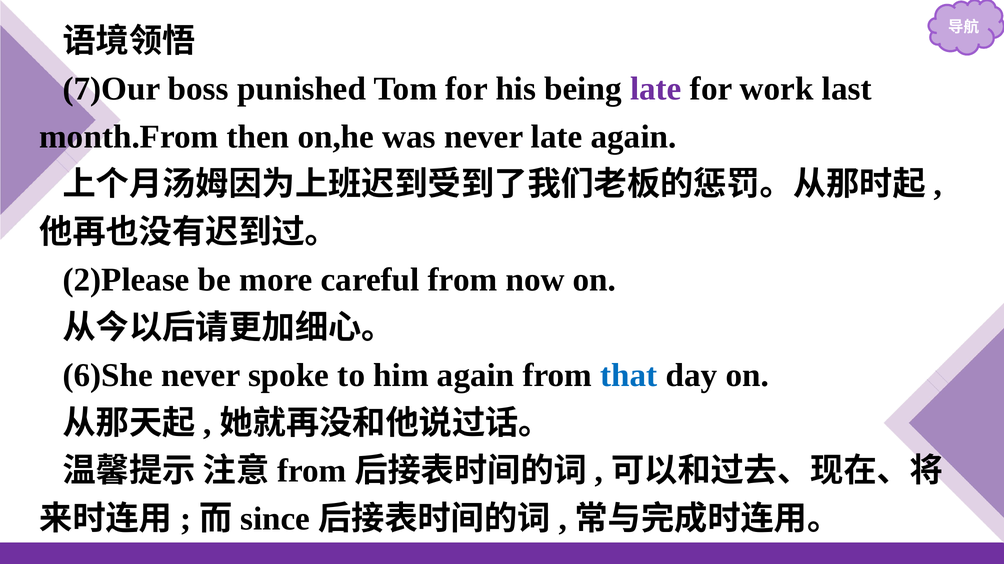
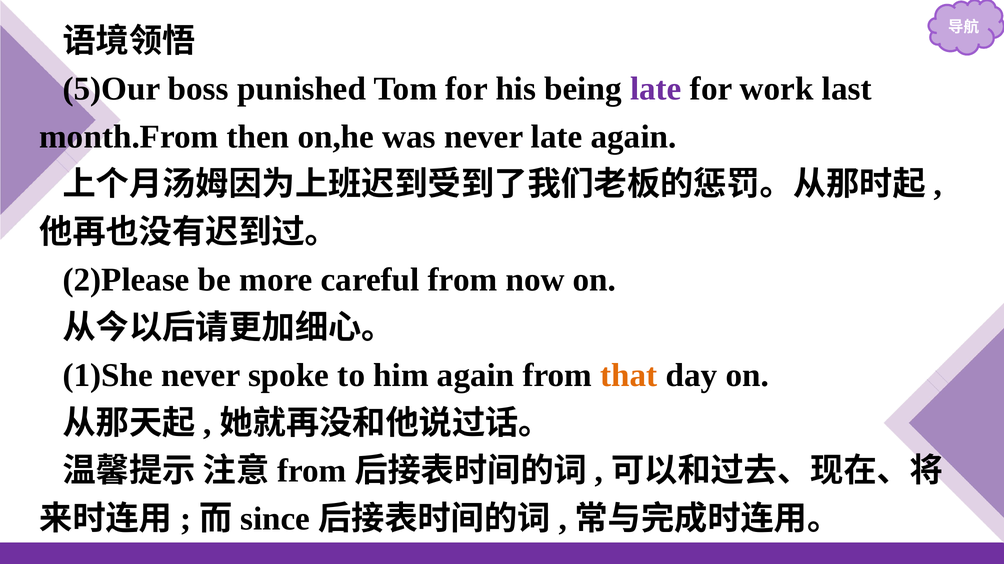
7)Our: 7)Our -> 5)Our (112, 89)
6)She: 6)She -> 1)She (108, 376)
that colour: blue -> orange (629, 376)
